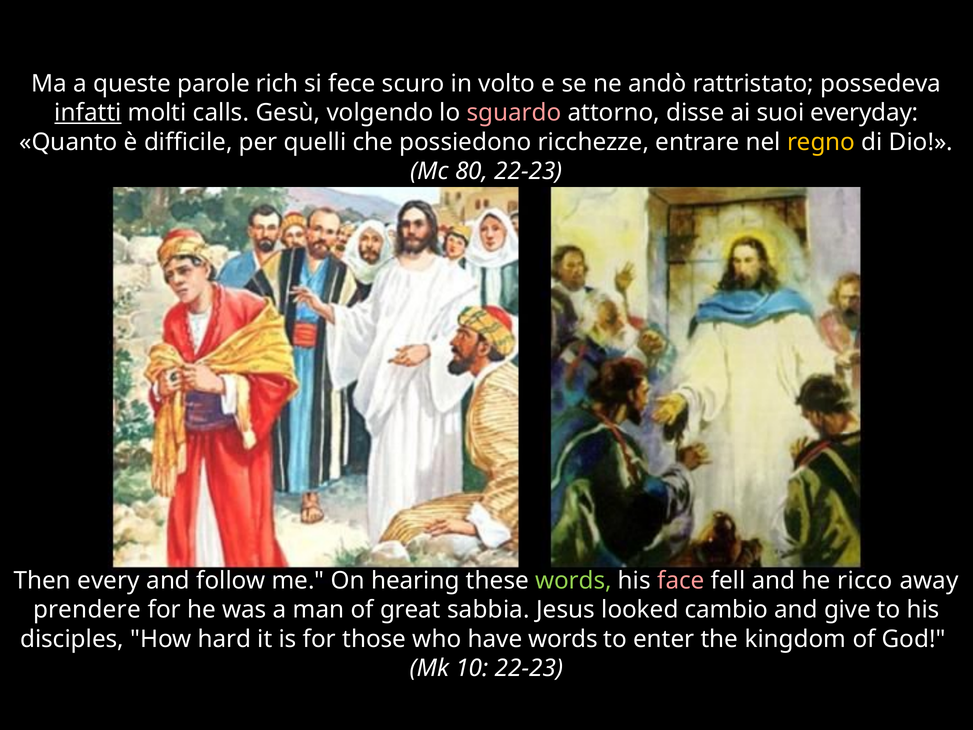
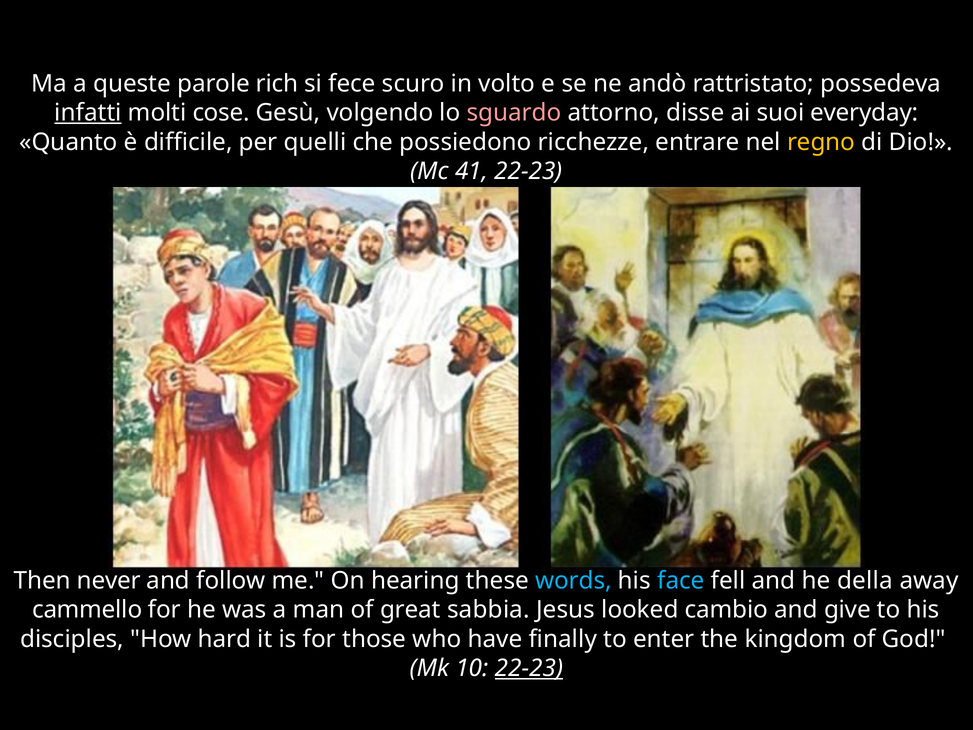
calls: calls -> cose (221, 113)
80: 80 -> 41 (471, 171)
every: every -> never (109, 581)
words colour: light green -> light blue (573, 581)
face colour: pink -> light blue (681, 581)
ricco: ricco -> della (865, 581)
prendere: prendere -> cammello (87, 610)
have words: words -> finally (563, 639)
22-23 underline: none -> present (529, 668)
